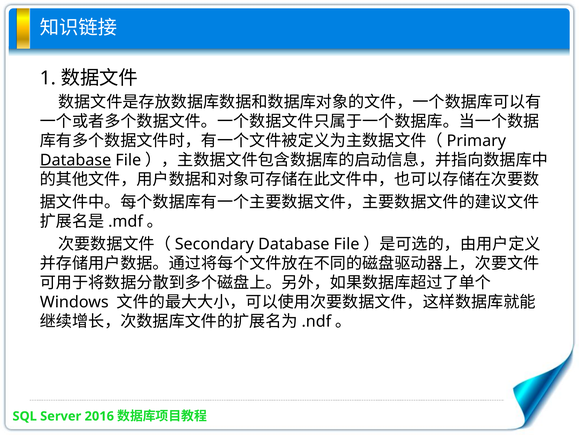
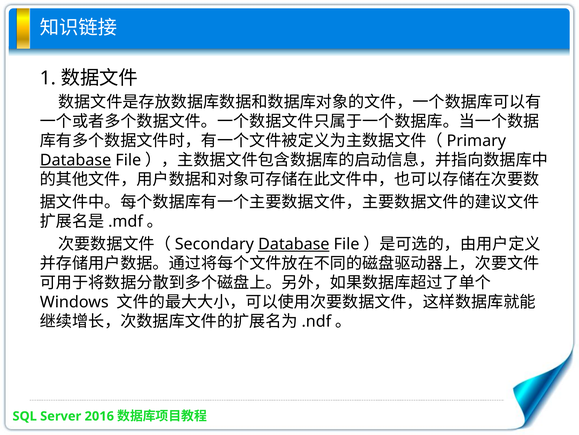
Database underline: none -> present (294, 244)
